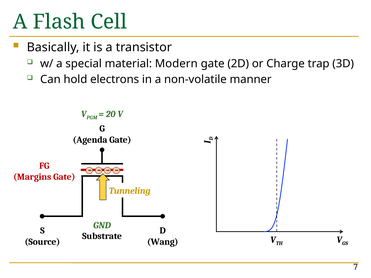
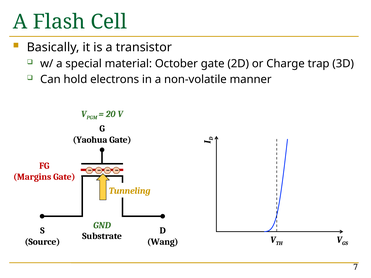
Modern: Modern -> October (176, 64)
Agenda: Agenda -> Yaohua (90, 140)
